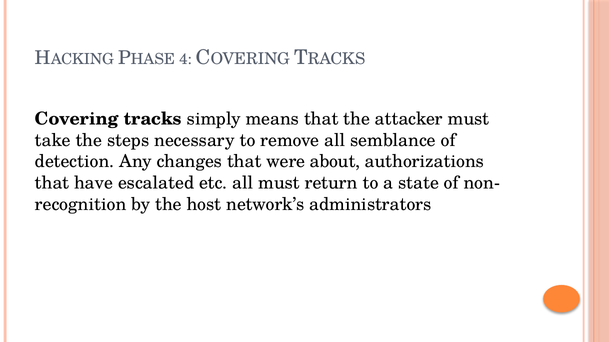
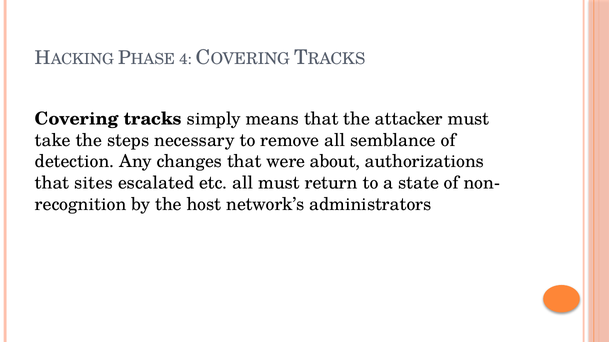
have: have -> sites (94, 183)
